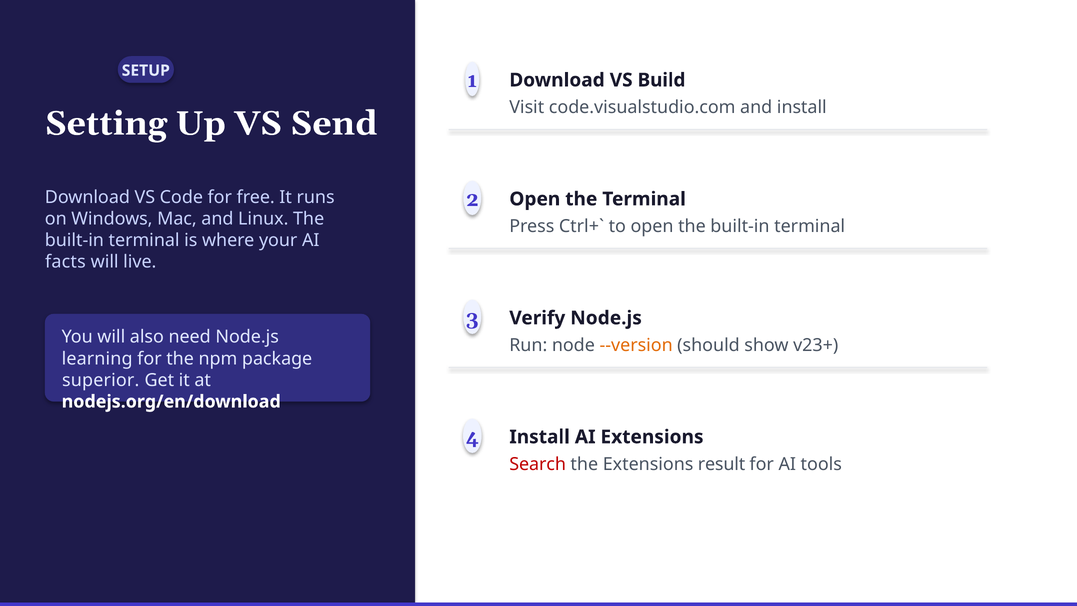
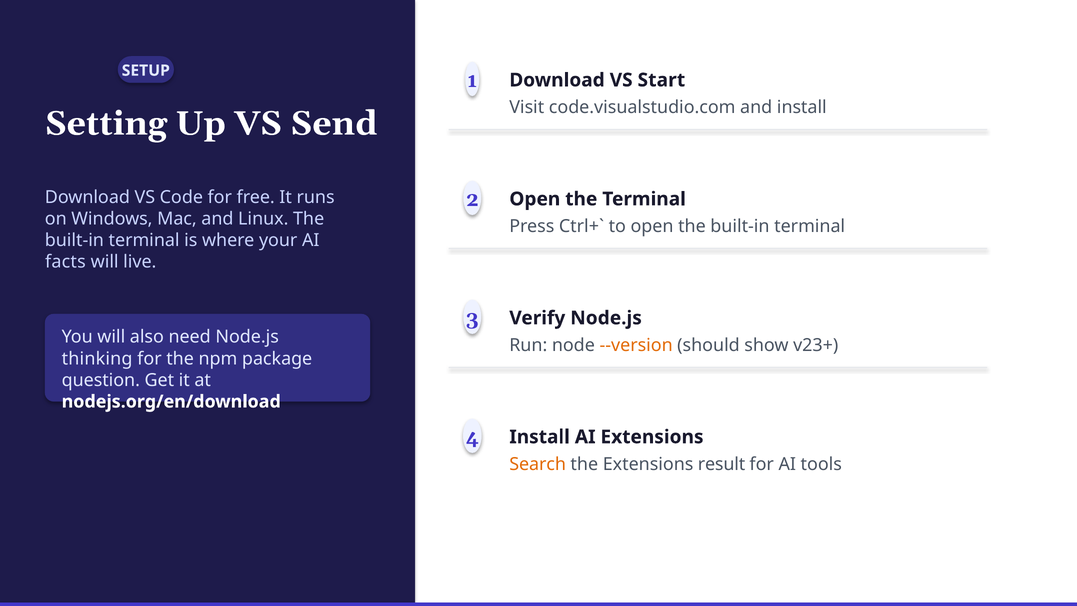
Build: Build -> Start (661, 80)
learning: learning -> thinking (97, 358)
superior: superior -> question (101, 380)
Search colour: red -> orange (538, 464)
